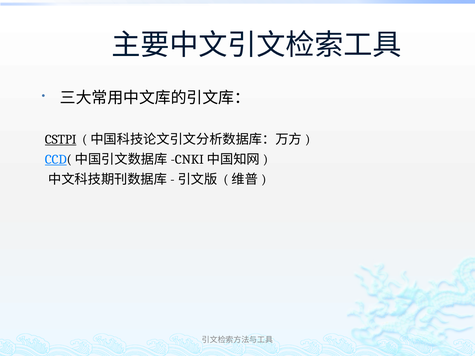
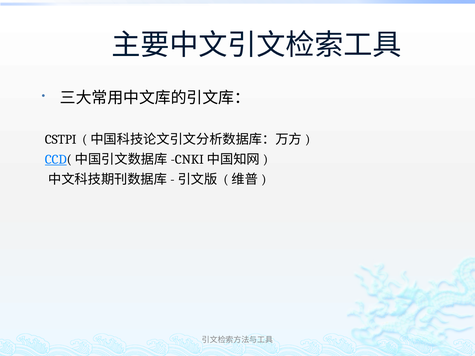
CSTPI underline: present -> none (61, 139)
